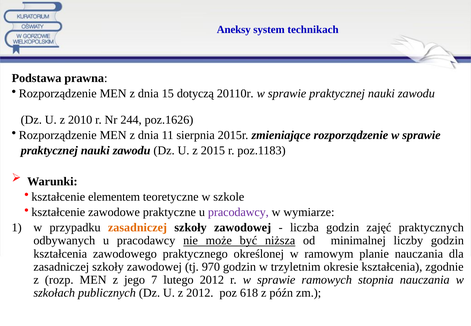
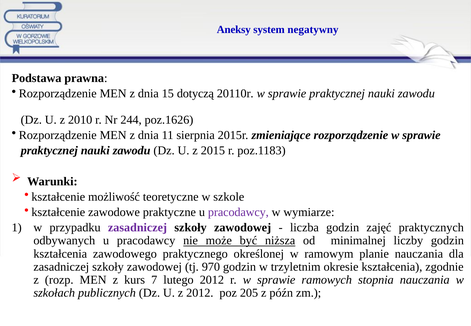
technikach: technikach -> negatywny (313, 30)
elementem: elementem -> możliwość (114, 197)
zasadniczej colour: orange -> purple (137, 228)
jego: jego -> kurs (135, 280)
618: 618 -> 205 (249, 293)
